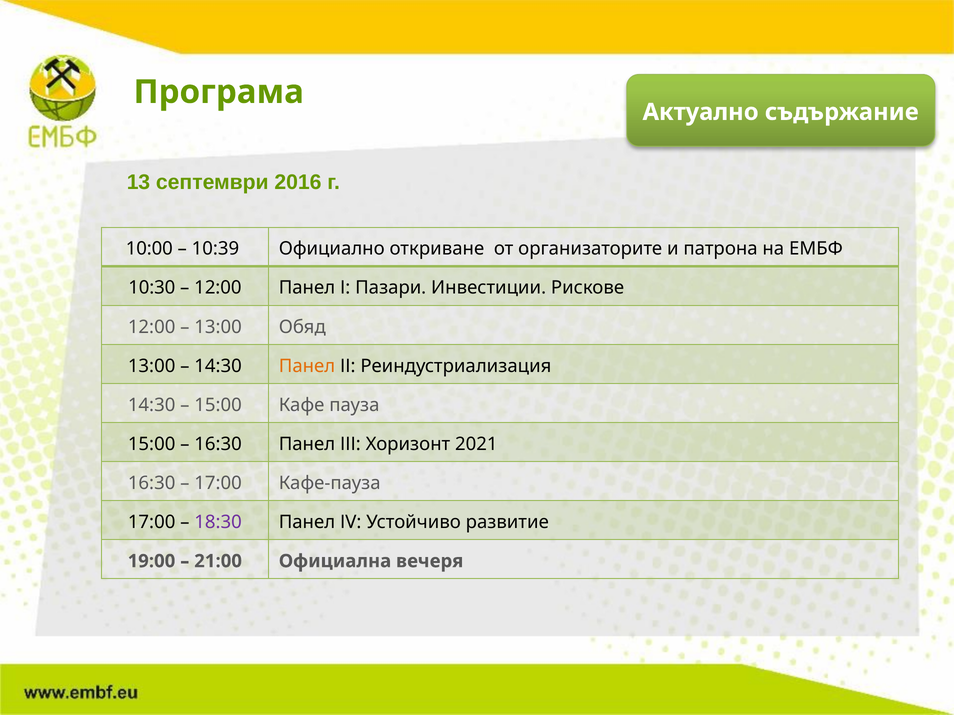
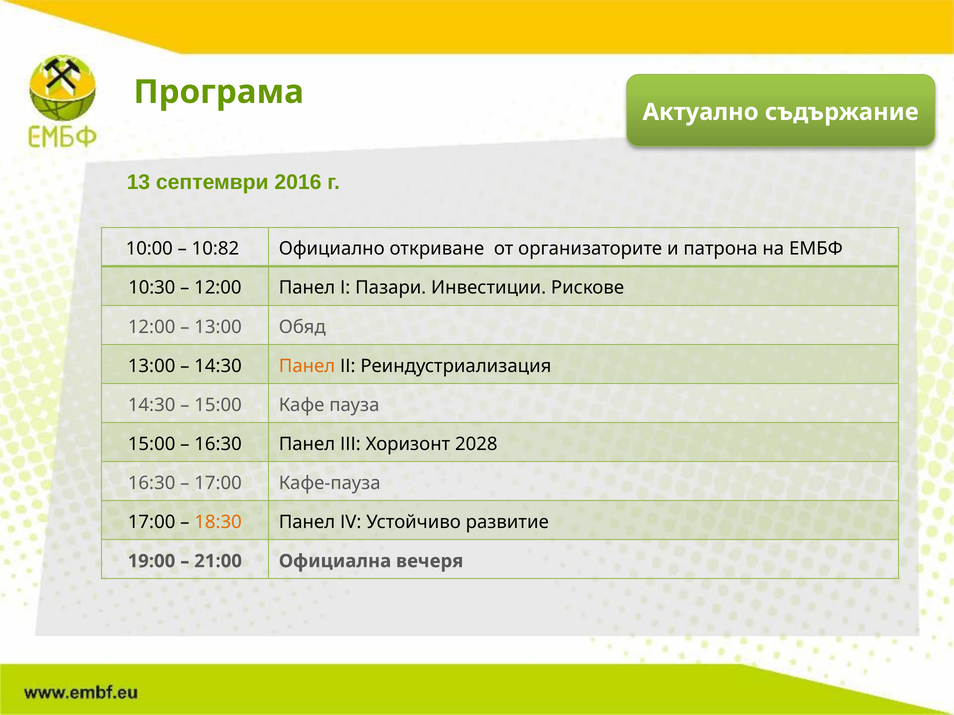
10:39: 10:39 -> 10:82 (215, 249)
2021: 2021 -> 2028 (476, 444)
18:30 colour: purple -> orange (218, 522)
